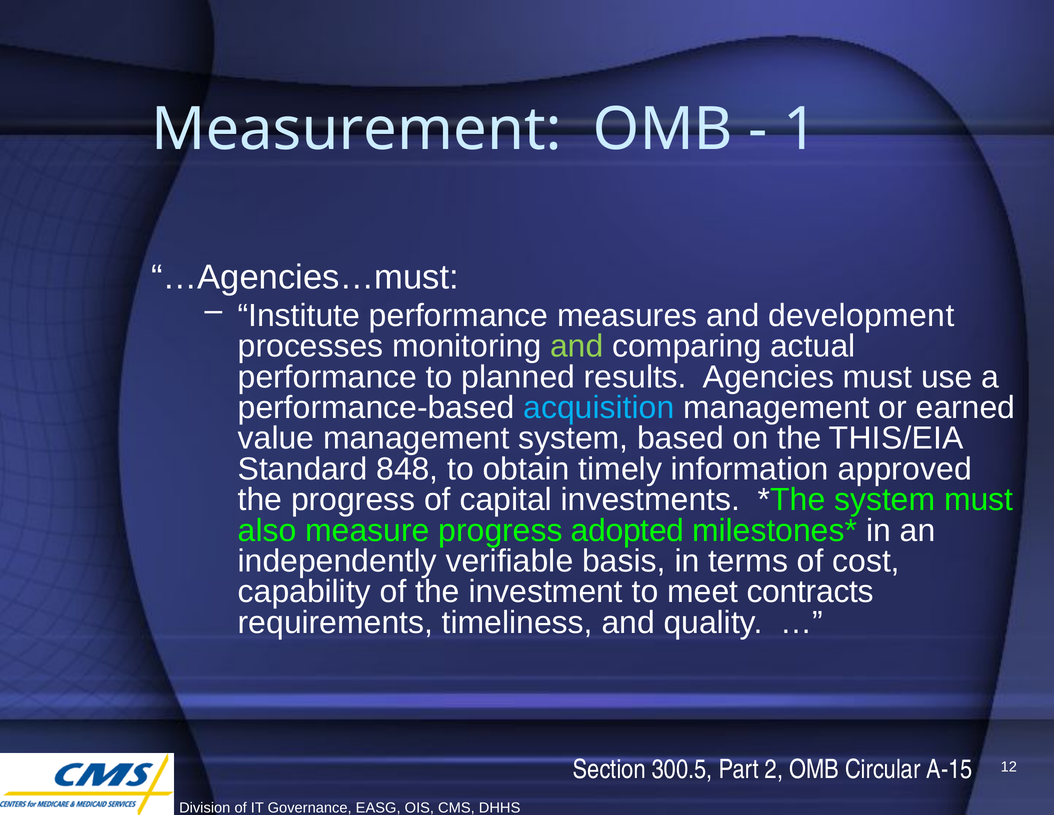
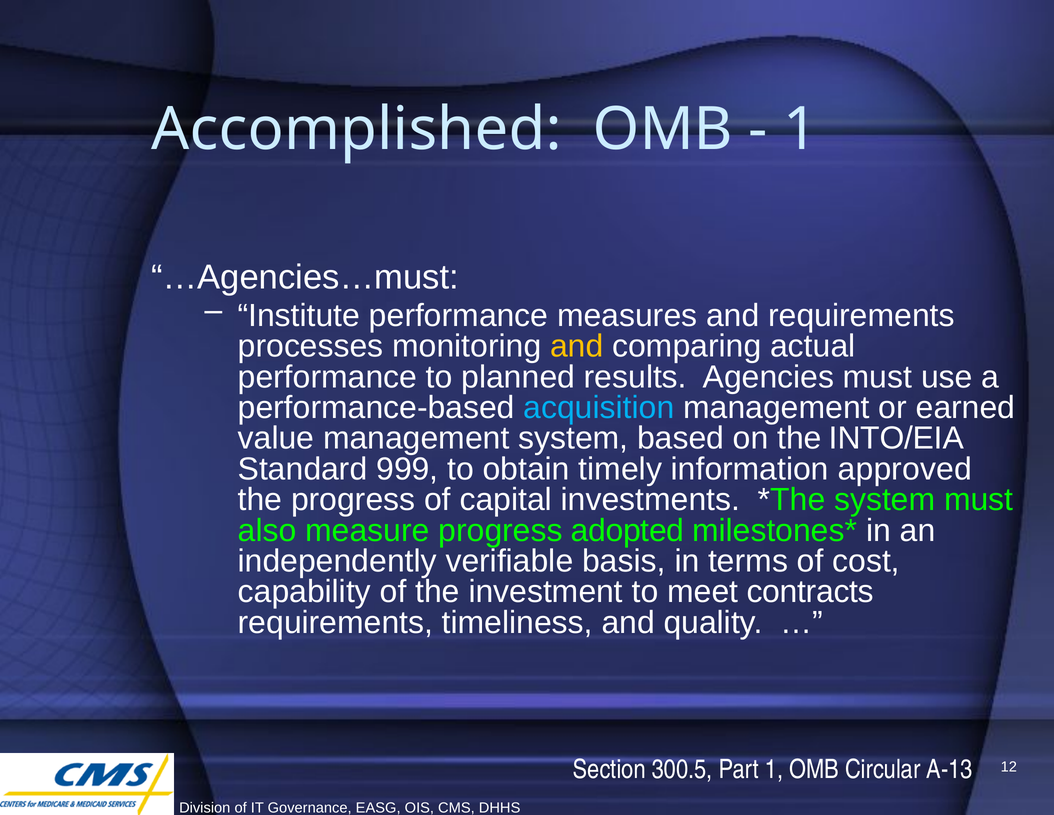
Measurement: Measurement -> Accomplished (356, 130)
and development: development -> requirements (862, 315)
and colour: light green -> yellow (577, 346)
THIS/EIA: THIS/EIA -> INTO/EIA (896, 438)
848: 848 -> 999 (407, 469)
Part 2: 2 -> 1 (774, 769)
A-15: A-15 -> A-13 (950, 769)
